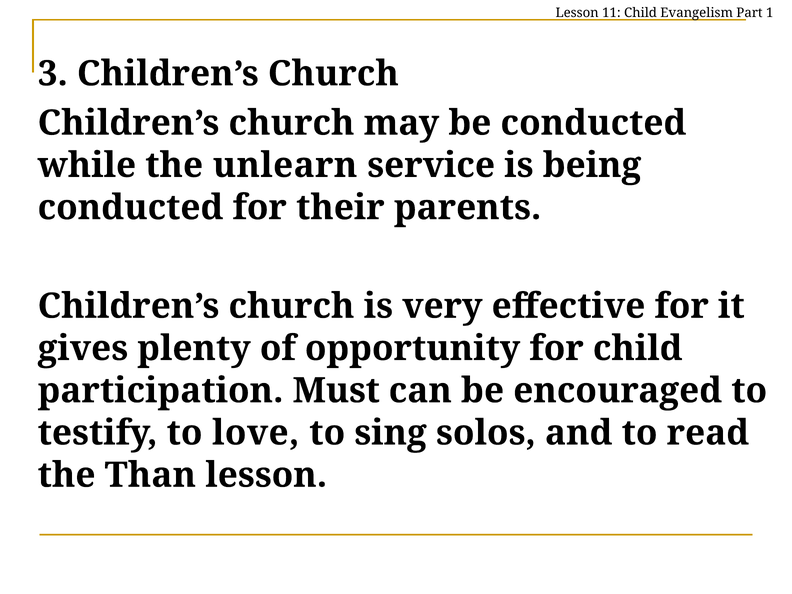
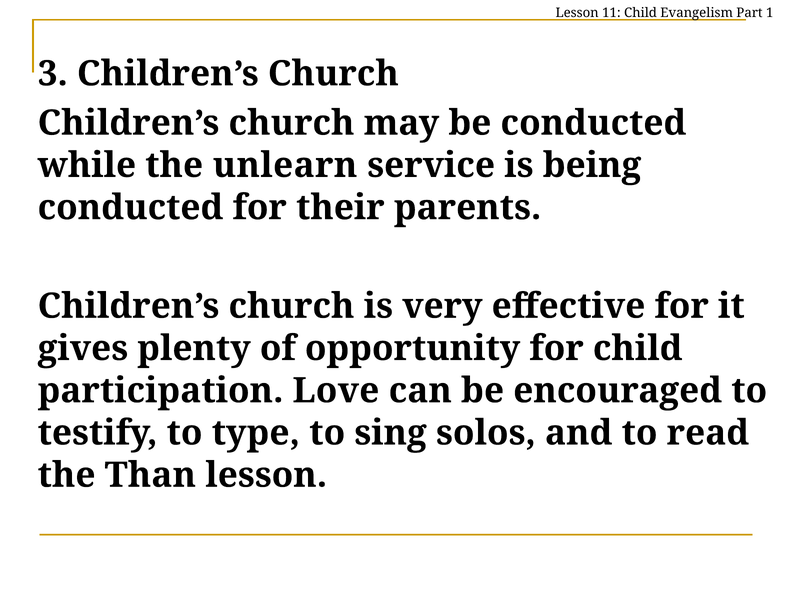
Must: Must -> Love (336, 391)
love: love -> type (256, 433)
